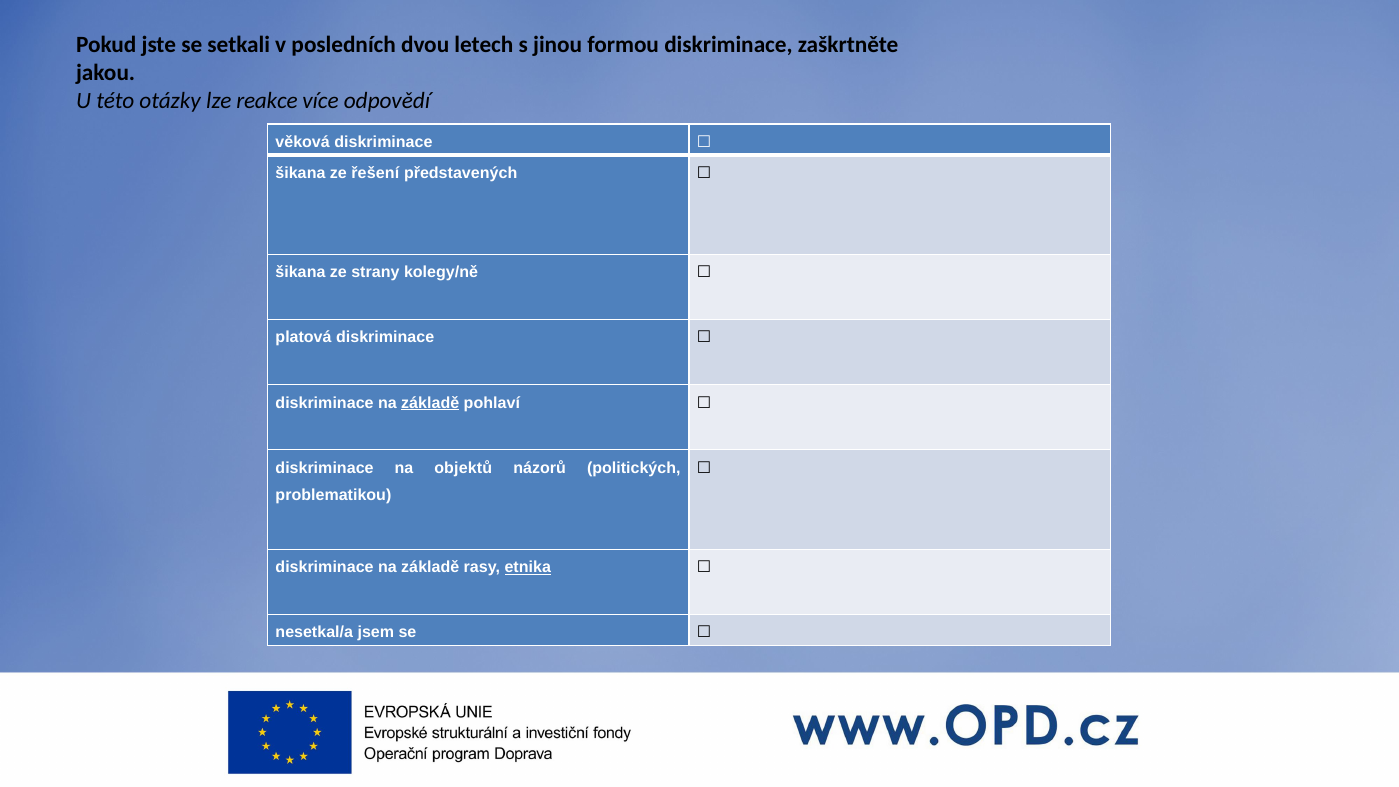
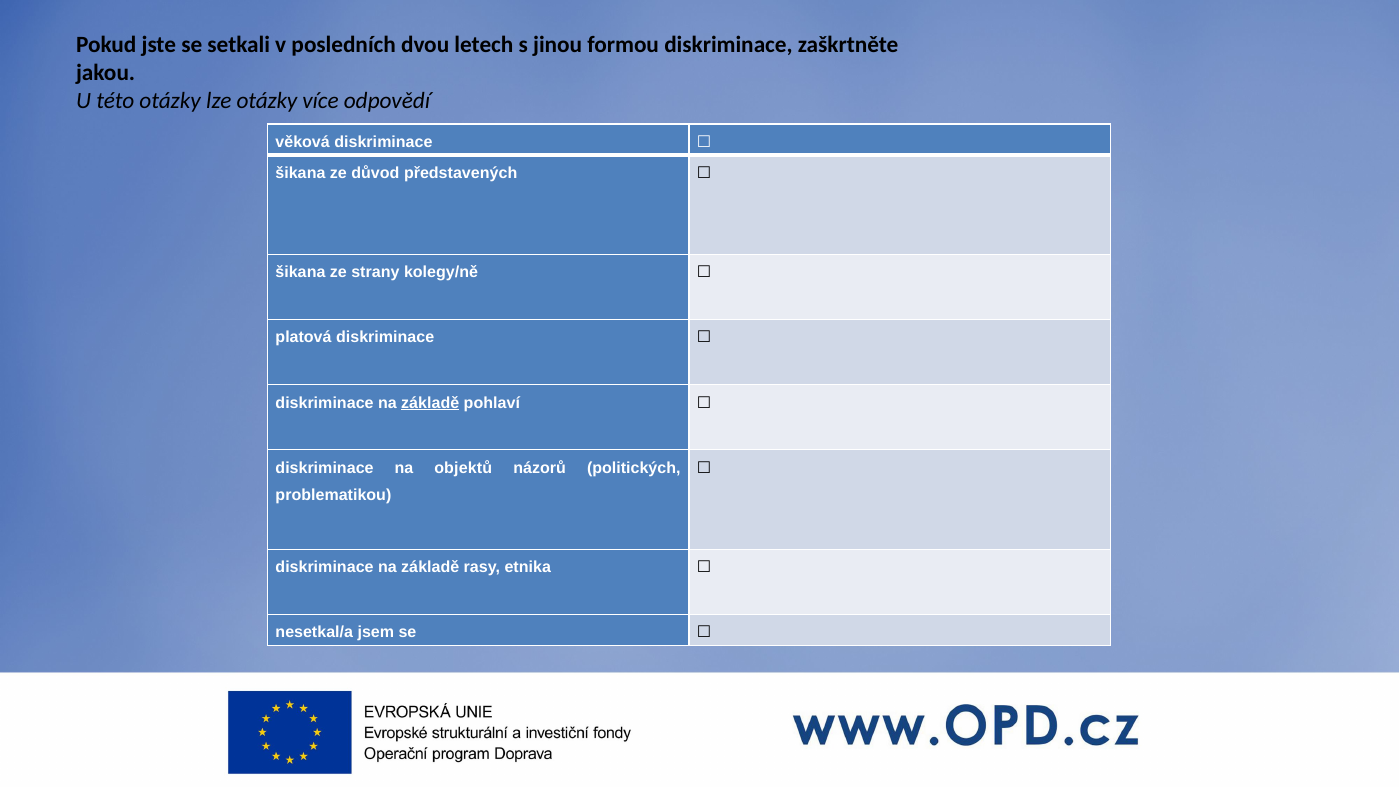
lze reakce: reakce -> otázky (267, 100)
řešení: řešení -> důvod (375, 173)
etnika underline: present -> none (528, 567)
